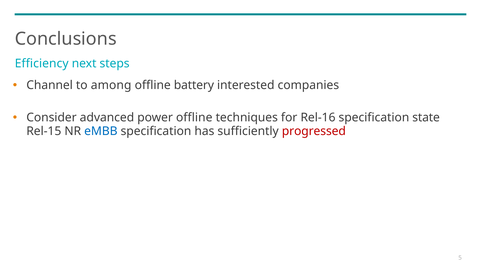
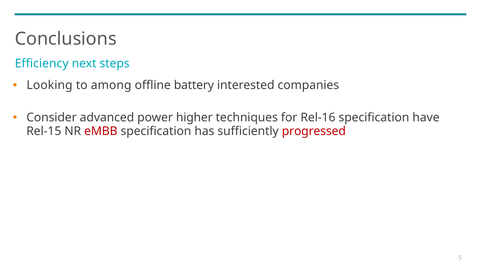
Channel: Channel -> Looking (50, 85)
power offline: offline -> higher (194, 117)
state: state -> have (426, 117)
eMBB colour: blue -> red (101, 131)
